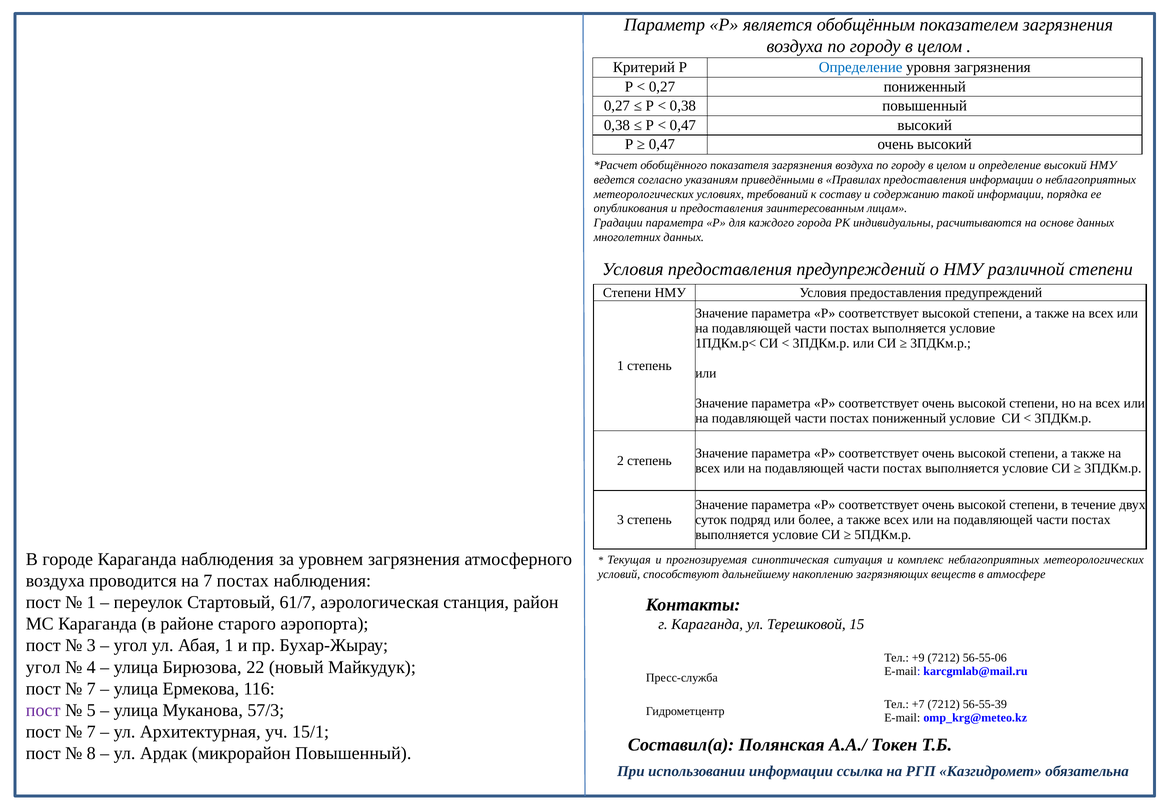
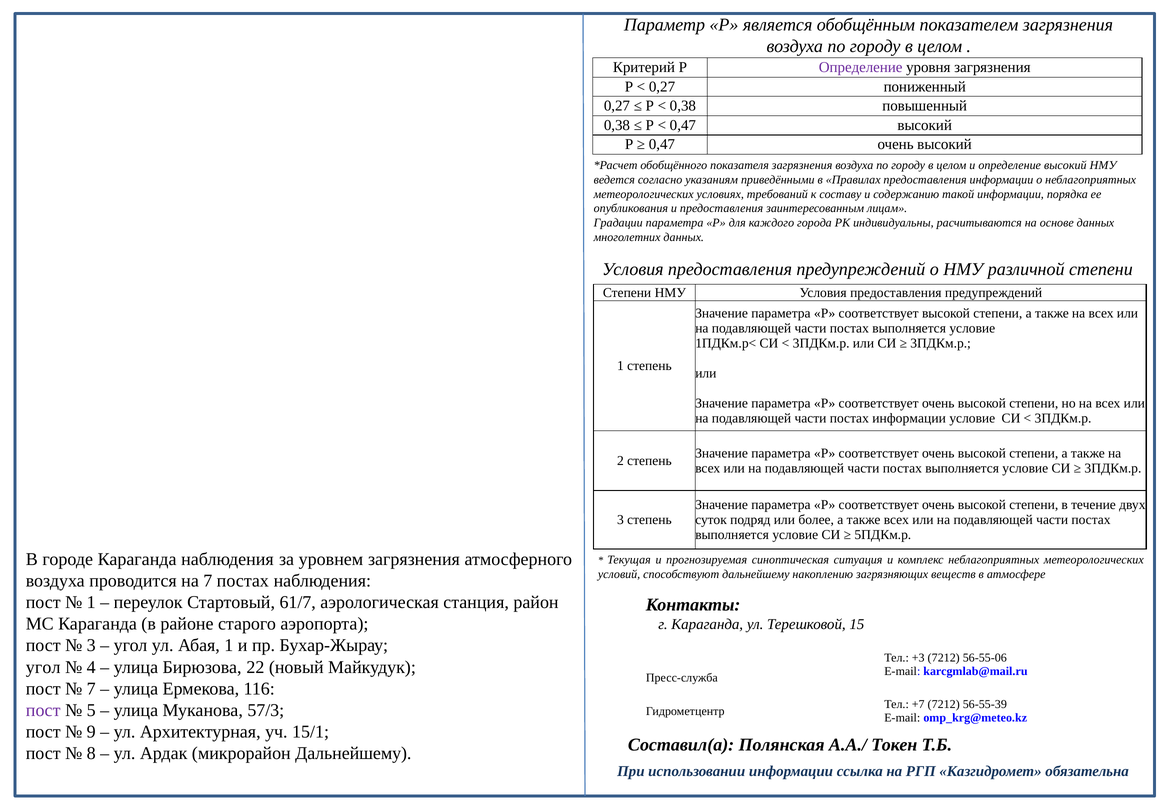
Определение colour: blue -> purple (861, 67)
постах пониженный: пониженный -> информации (909, 418)
+9: +9 -> +3 (918, 658)
7: 7 -> 9 (91, 732)
микрорайон Повышенный: Повышенный -> Дальнейшему (353, 754)
